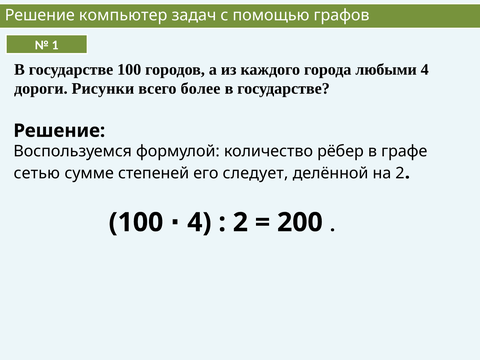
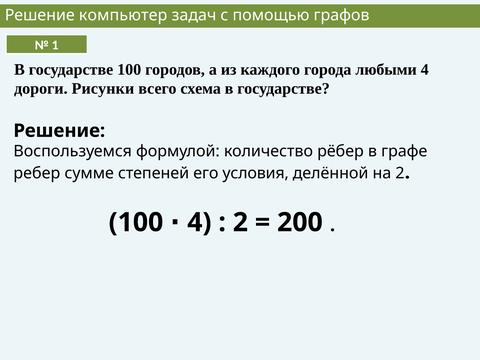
более: более -> схема (201, 89)
сетью: сетью -> ребер (37, 173)
следует: следует -> условия (256, 173)
